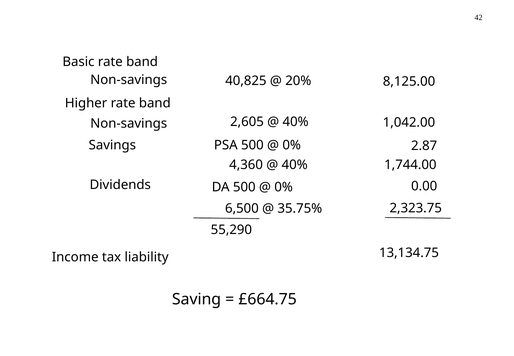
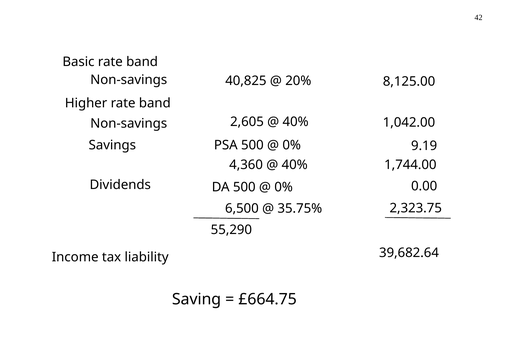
2.87: 2.87 -> 9.19 (424, 146)
13,134.75: 13,134.75 -> 39,682.64 (409, 253)
